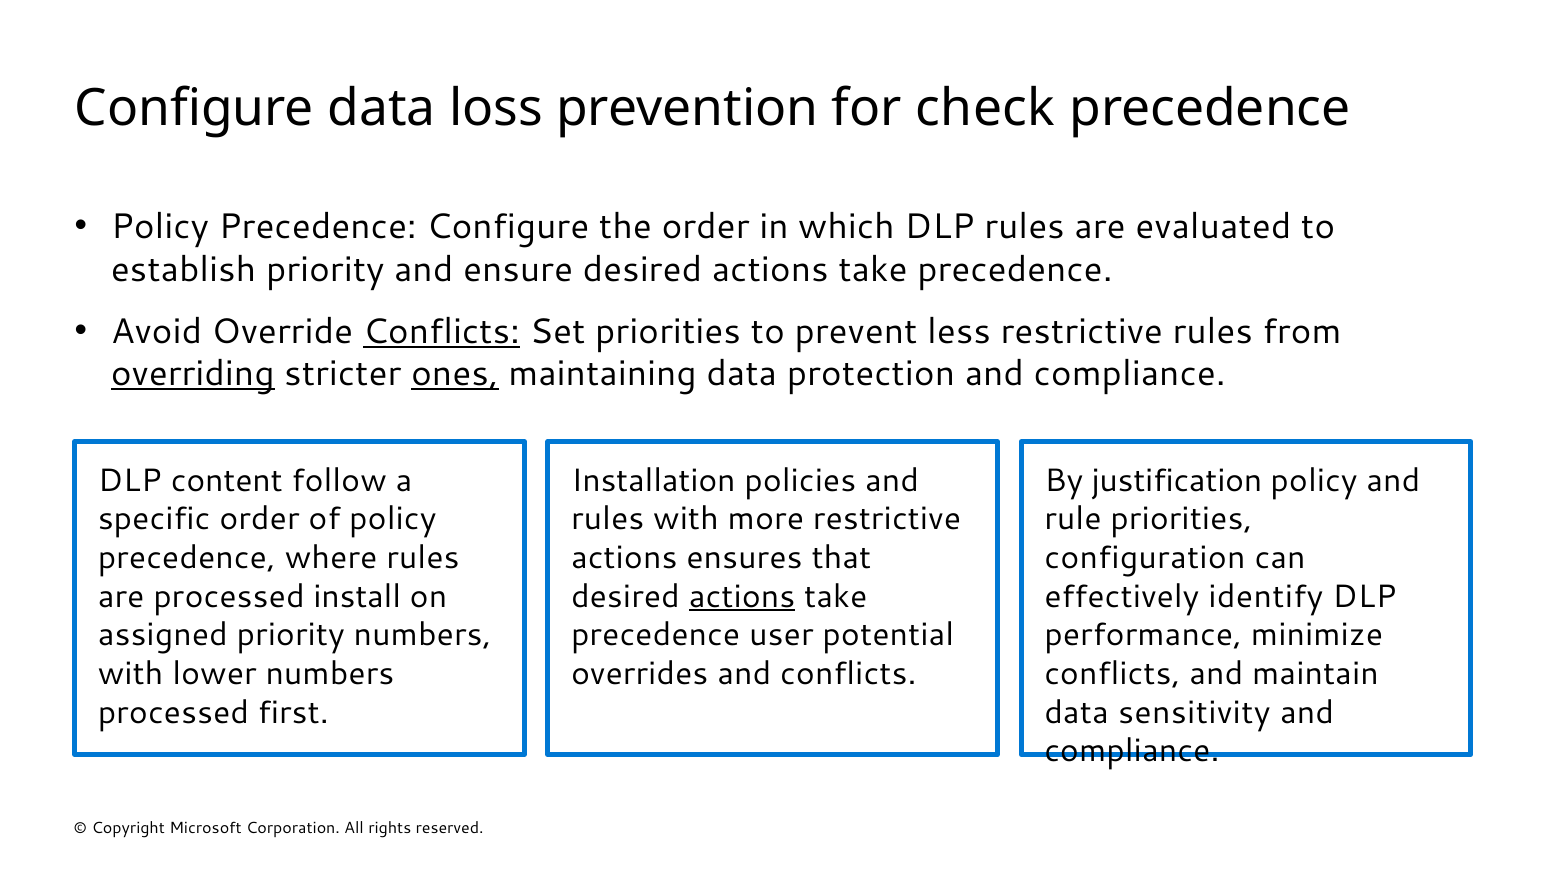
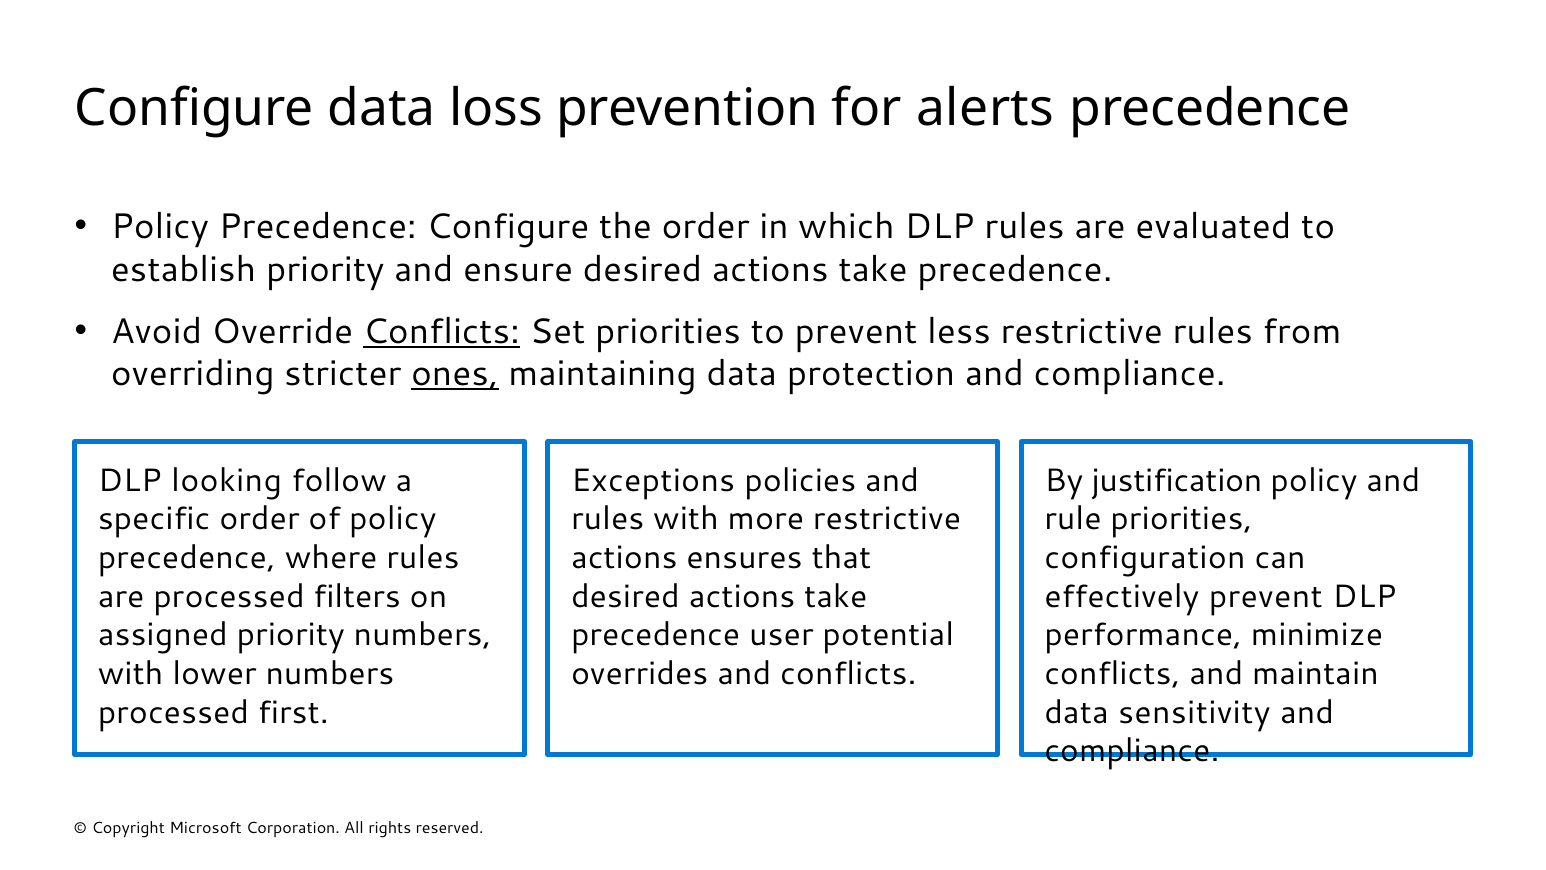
check: check -> alerts (985, 109)
overriding underline: present -> none (193, 374)
content: content -> looking (227, 480)
Installation: Installation -> Exceptions (653, 480)
install: install -> filters (357, 596)
actions underline: present -> none (742, 596)
effectively identify: identify -> prevent (1266, 596)
